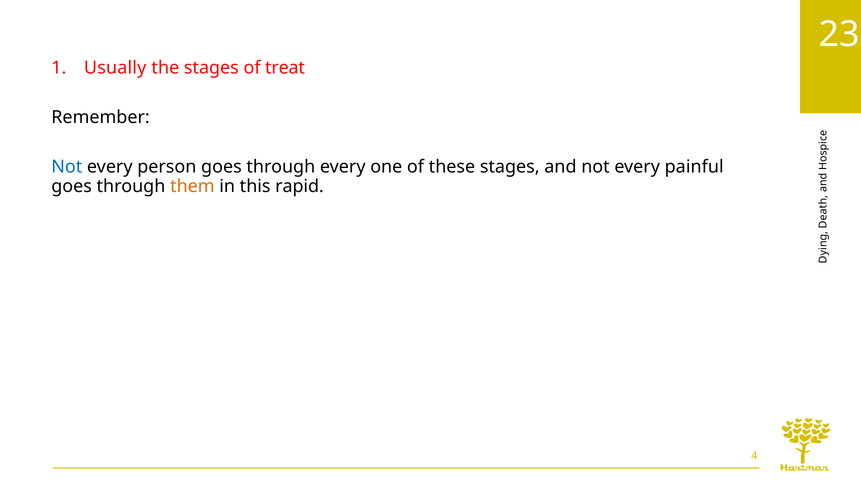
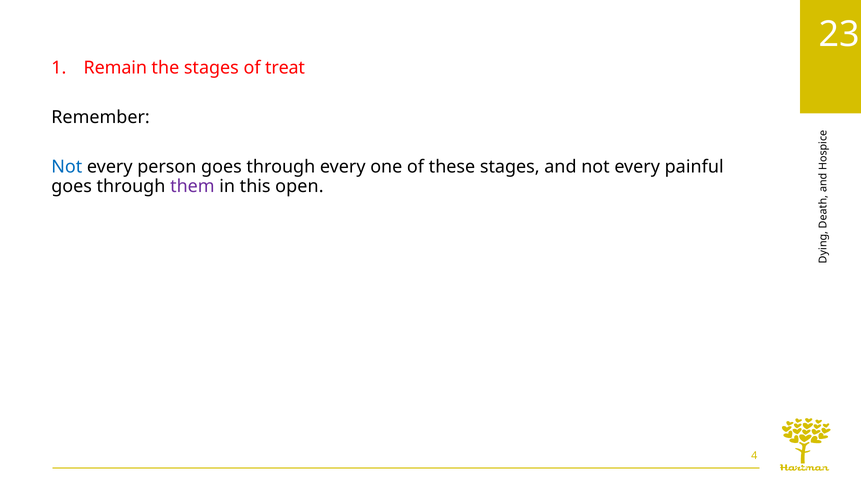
Usually: Usually -> Remain (115, 68)
them colour: orange -> purple (192, 186)
rapid: rapid -> open (299, 186)
